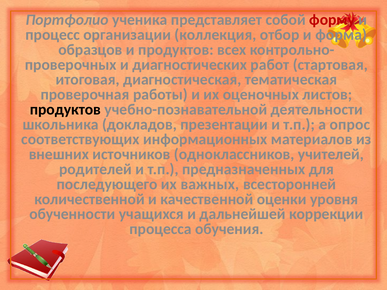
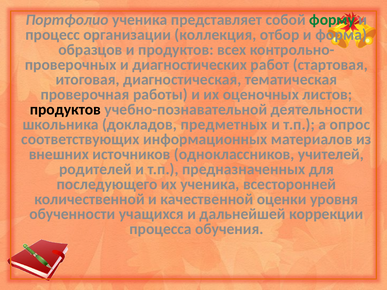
форму colour: red -> green (332, 20)
презентации: презентации -> предметных (224, 125)
их важных: важных -> ученика (210, 184)
